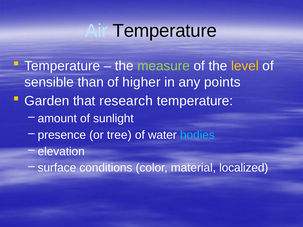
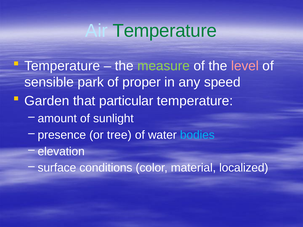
Temperature colour: black -> green (165, 31)
level colour: yellow -> pink (245, 66)
than: than -> park (91, 82)
higher: higher -> proper (142, 82)
points: points -> speed (222, 82)
research: research -> particular (126, 101)
